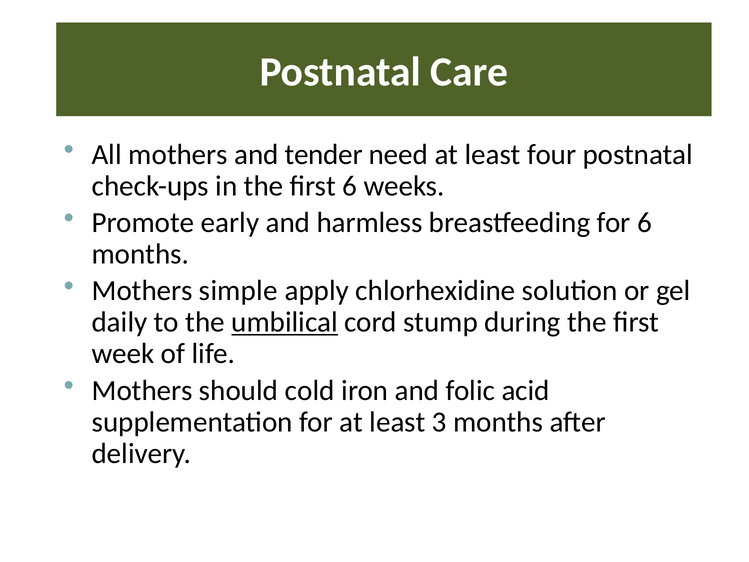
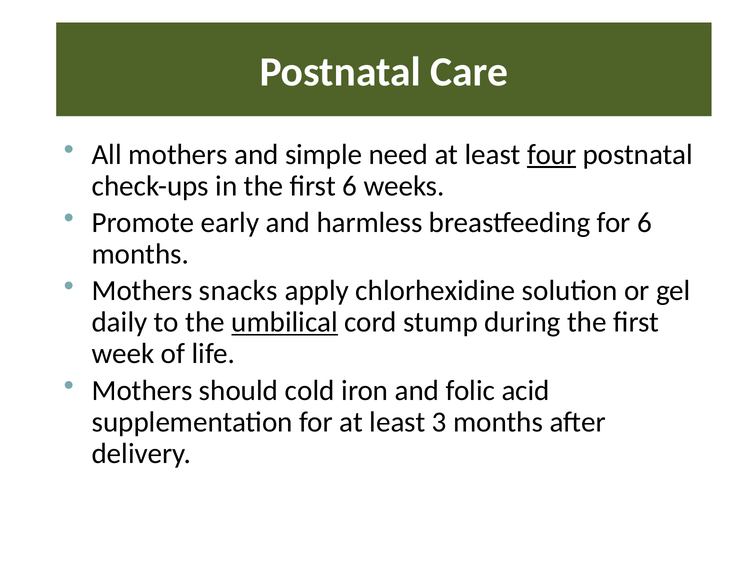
tender: tender -> simple (324, 154)
four underline: none -> present (552, 154)
simple: simple -> snacks (238, 291)
